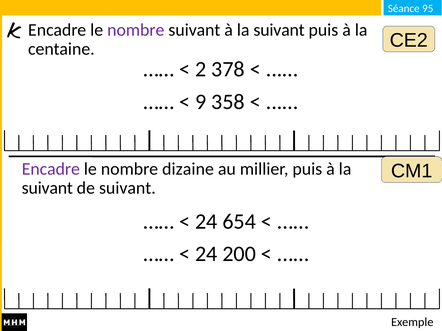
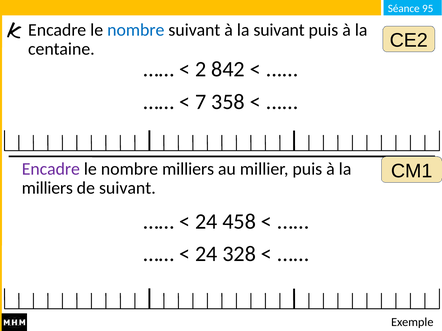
nombre colour: purple -> blue (136, 30)
378: 378 -> 842 (228, 69)
9: 9 -> 7 (201, 102)
nombre dizaine: dizaine -> milliers (188, 169)
suivant: suivant -> milliers (47, 188)
654: 654 -> 458 (239, 222)
200: 200 -> 328 (239, 254)
